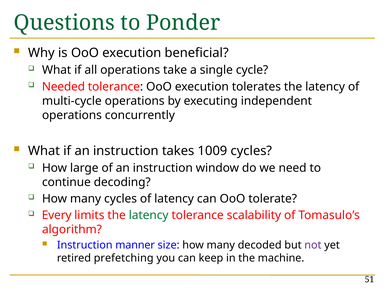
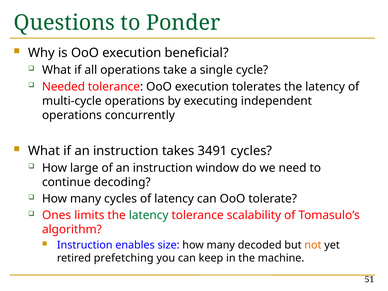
1009: 1009 -> 3491 (213, 151)
Every: Every -> Ones (57, 215)
manner: manner -> enables (135, 245)
not colour: purple -> orange (313, 245)
